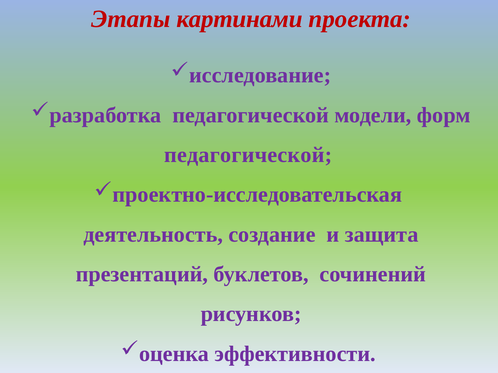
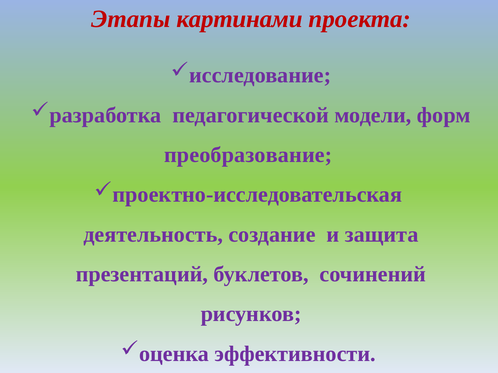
педагогической: педагогической -> преобразование (248, 155)
